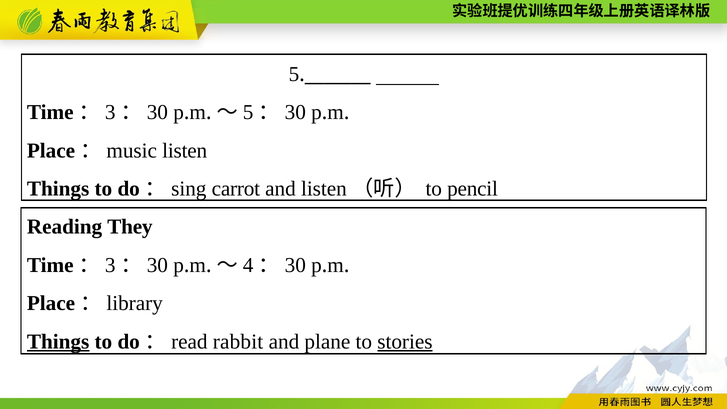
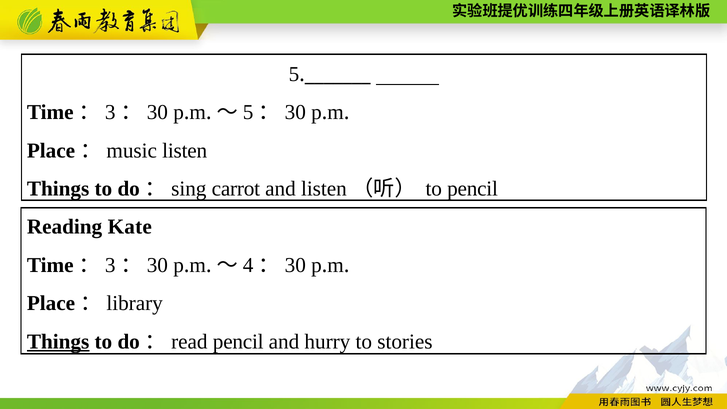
They: They -> Kate (130, 227)
rabbit: rabbit -> pencil (238, 342)
plane: plane -> hurry (327, 342)
stories underline: present -> none (405, 342)
